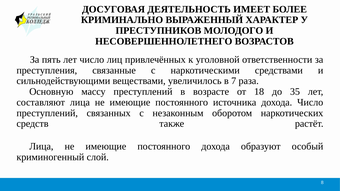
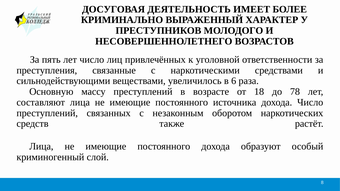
7: 7 -> 6 (234, 81)
35: 35 -> 78 (295, 92)
